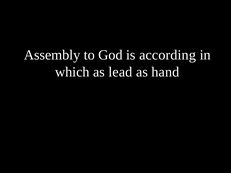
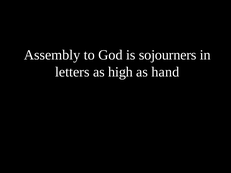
according: according -> sojourners (168, 55)
which: which -> letters (72, 72)
lead: lead -> high (120, 72)
